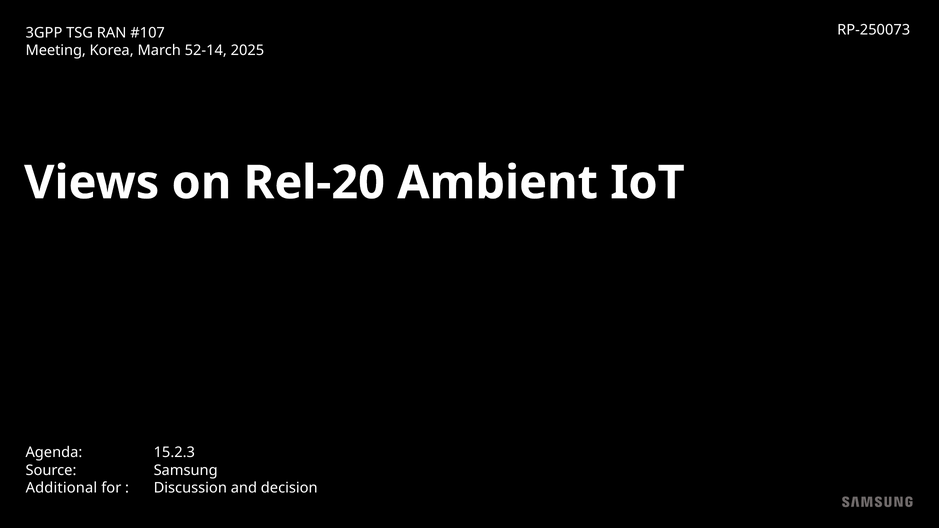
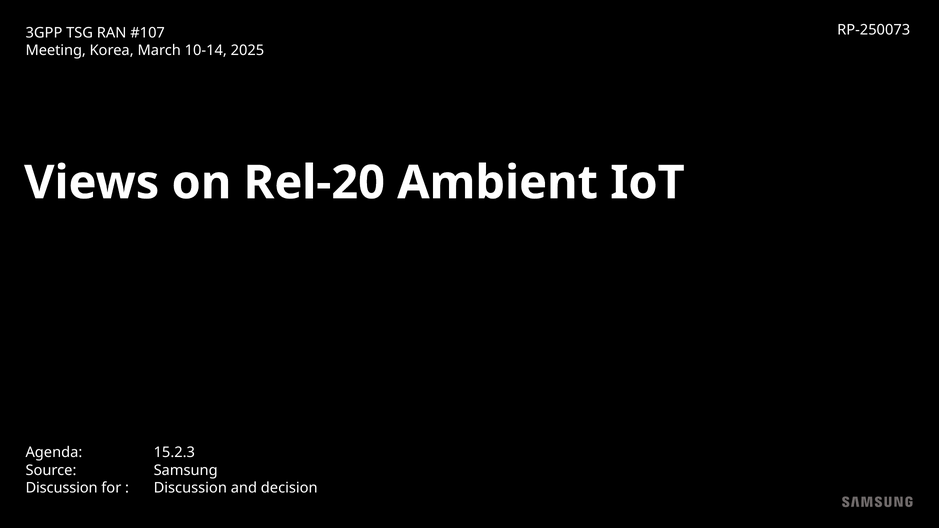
52-14: 52-14 -> 10-14 (206, 50)
Additional: Additional -> Discussion (62, 488)
